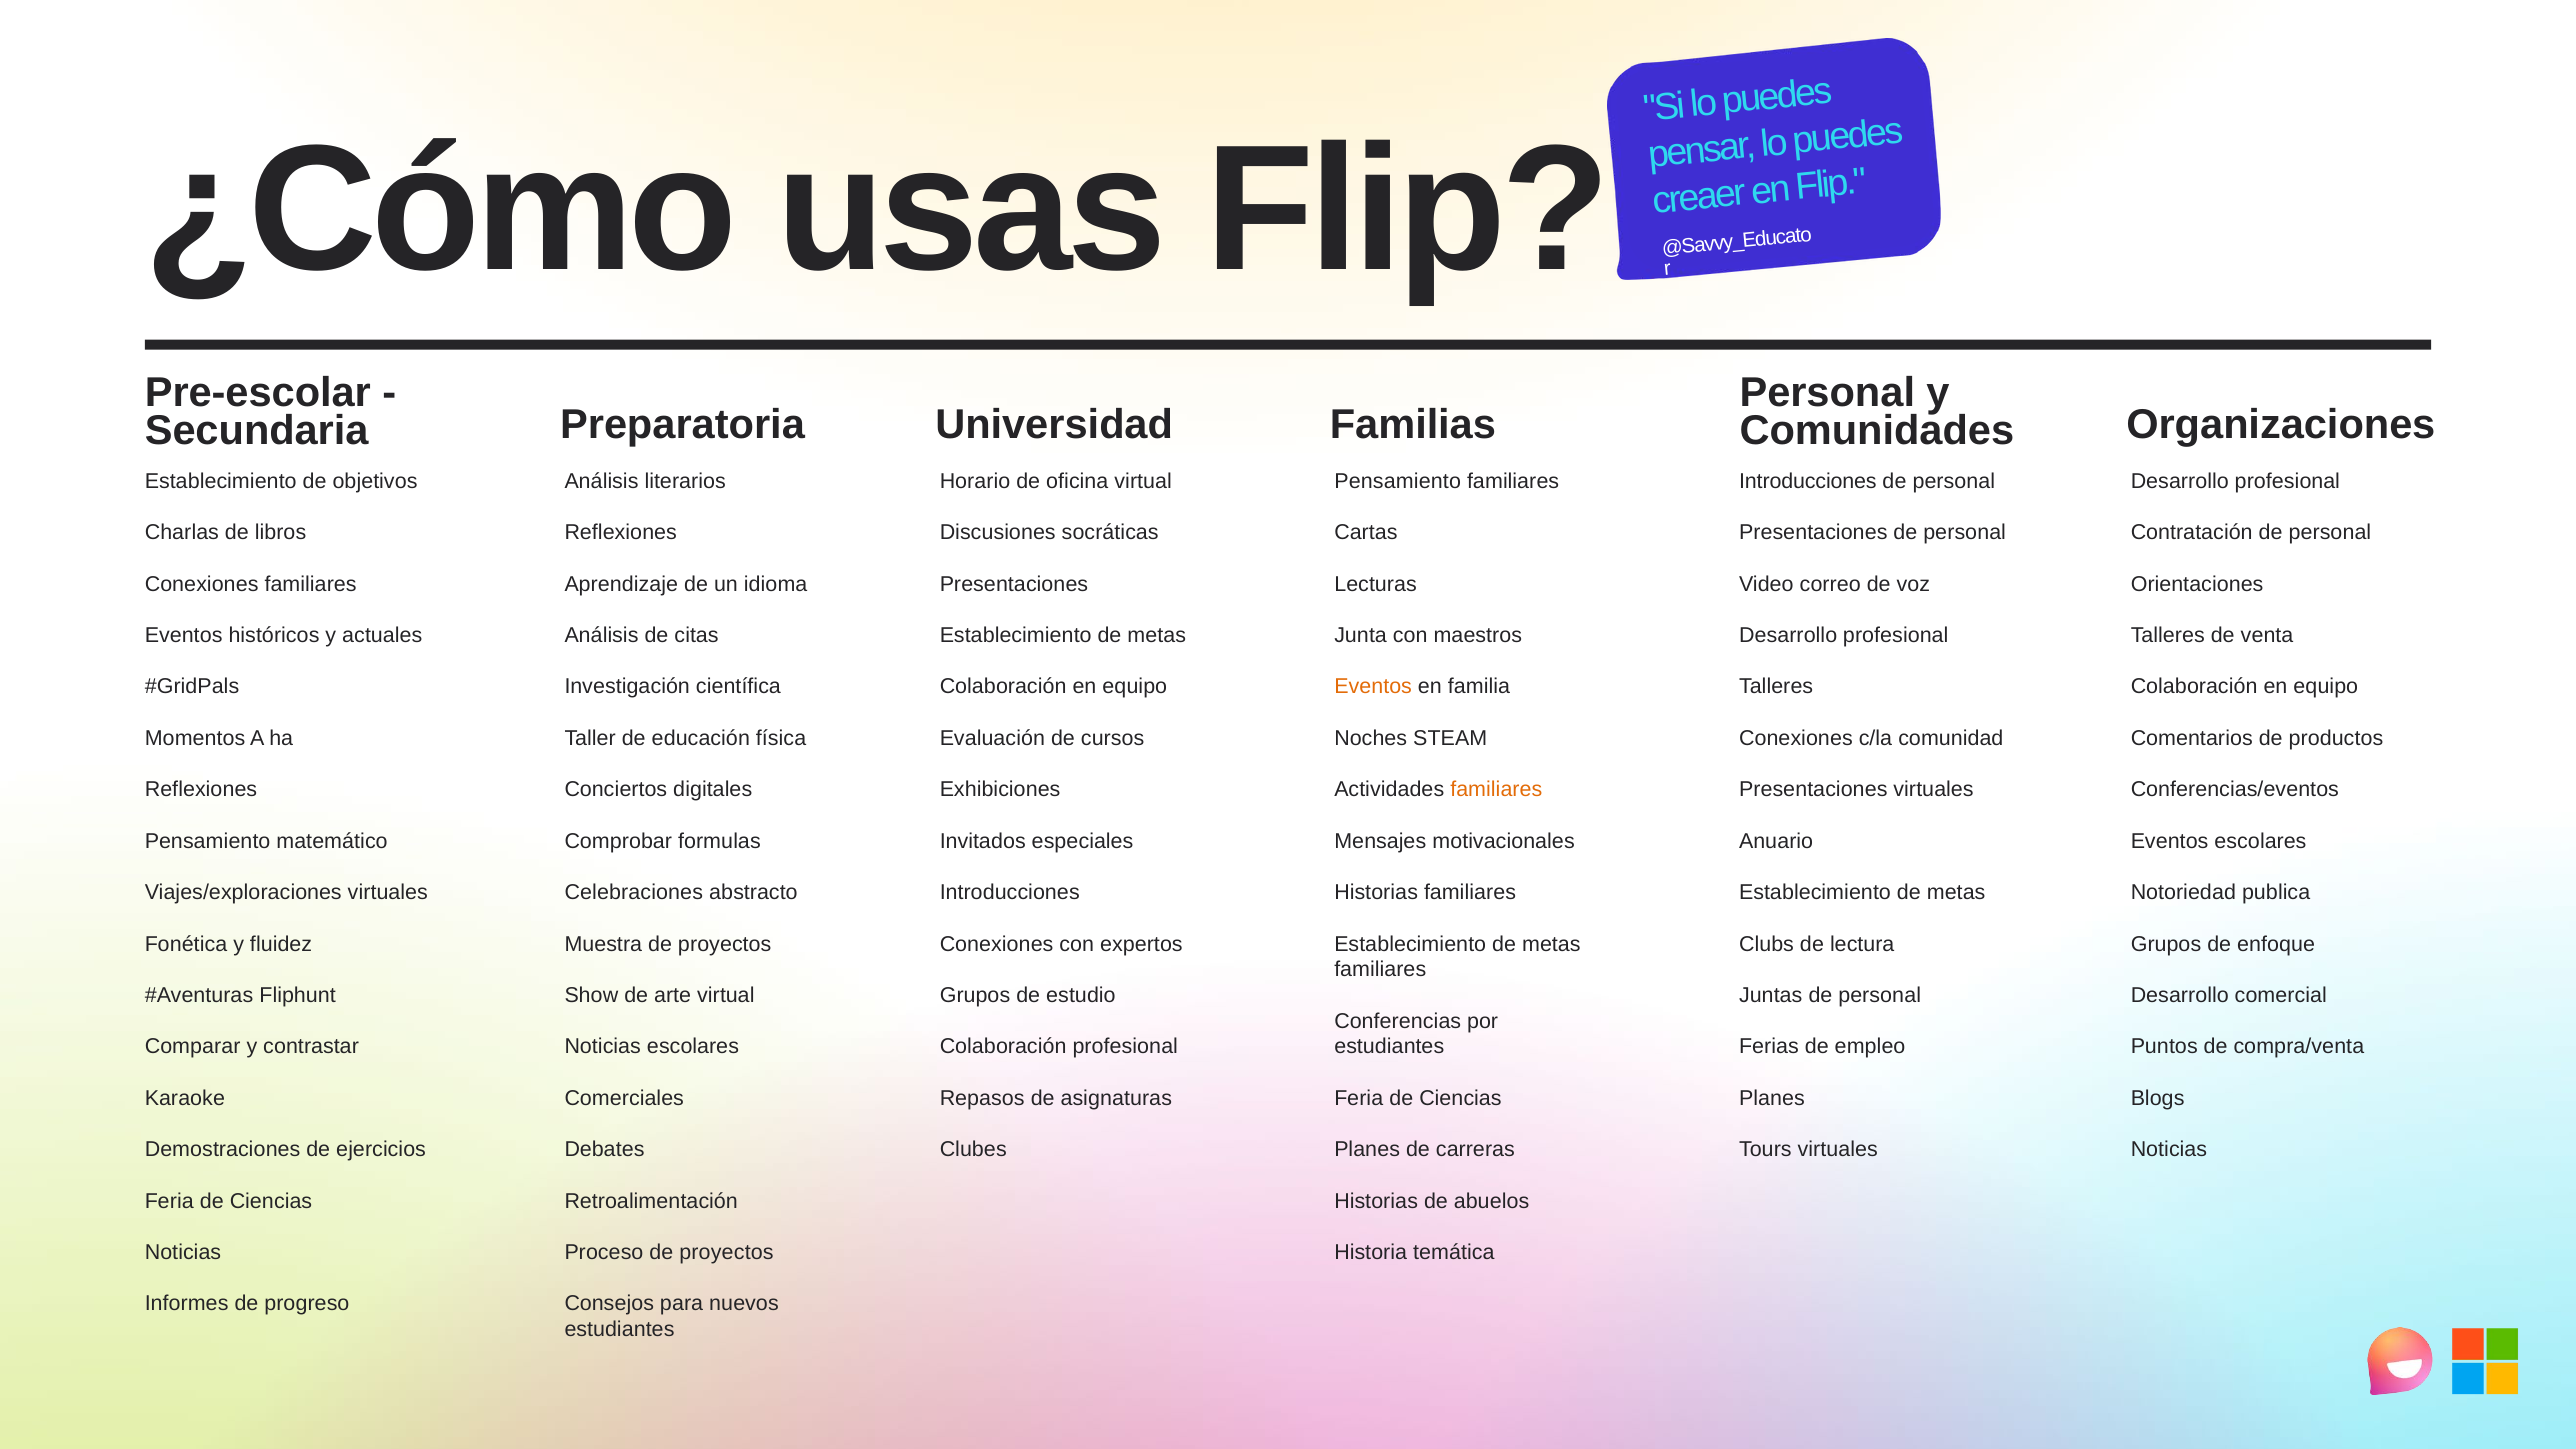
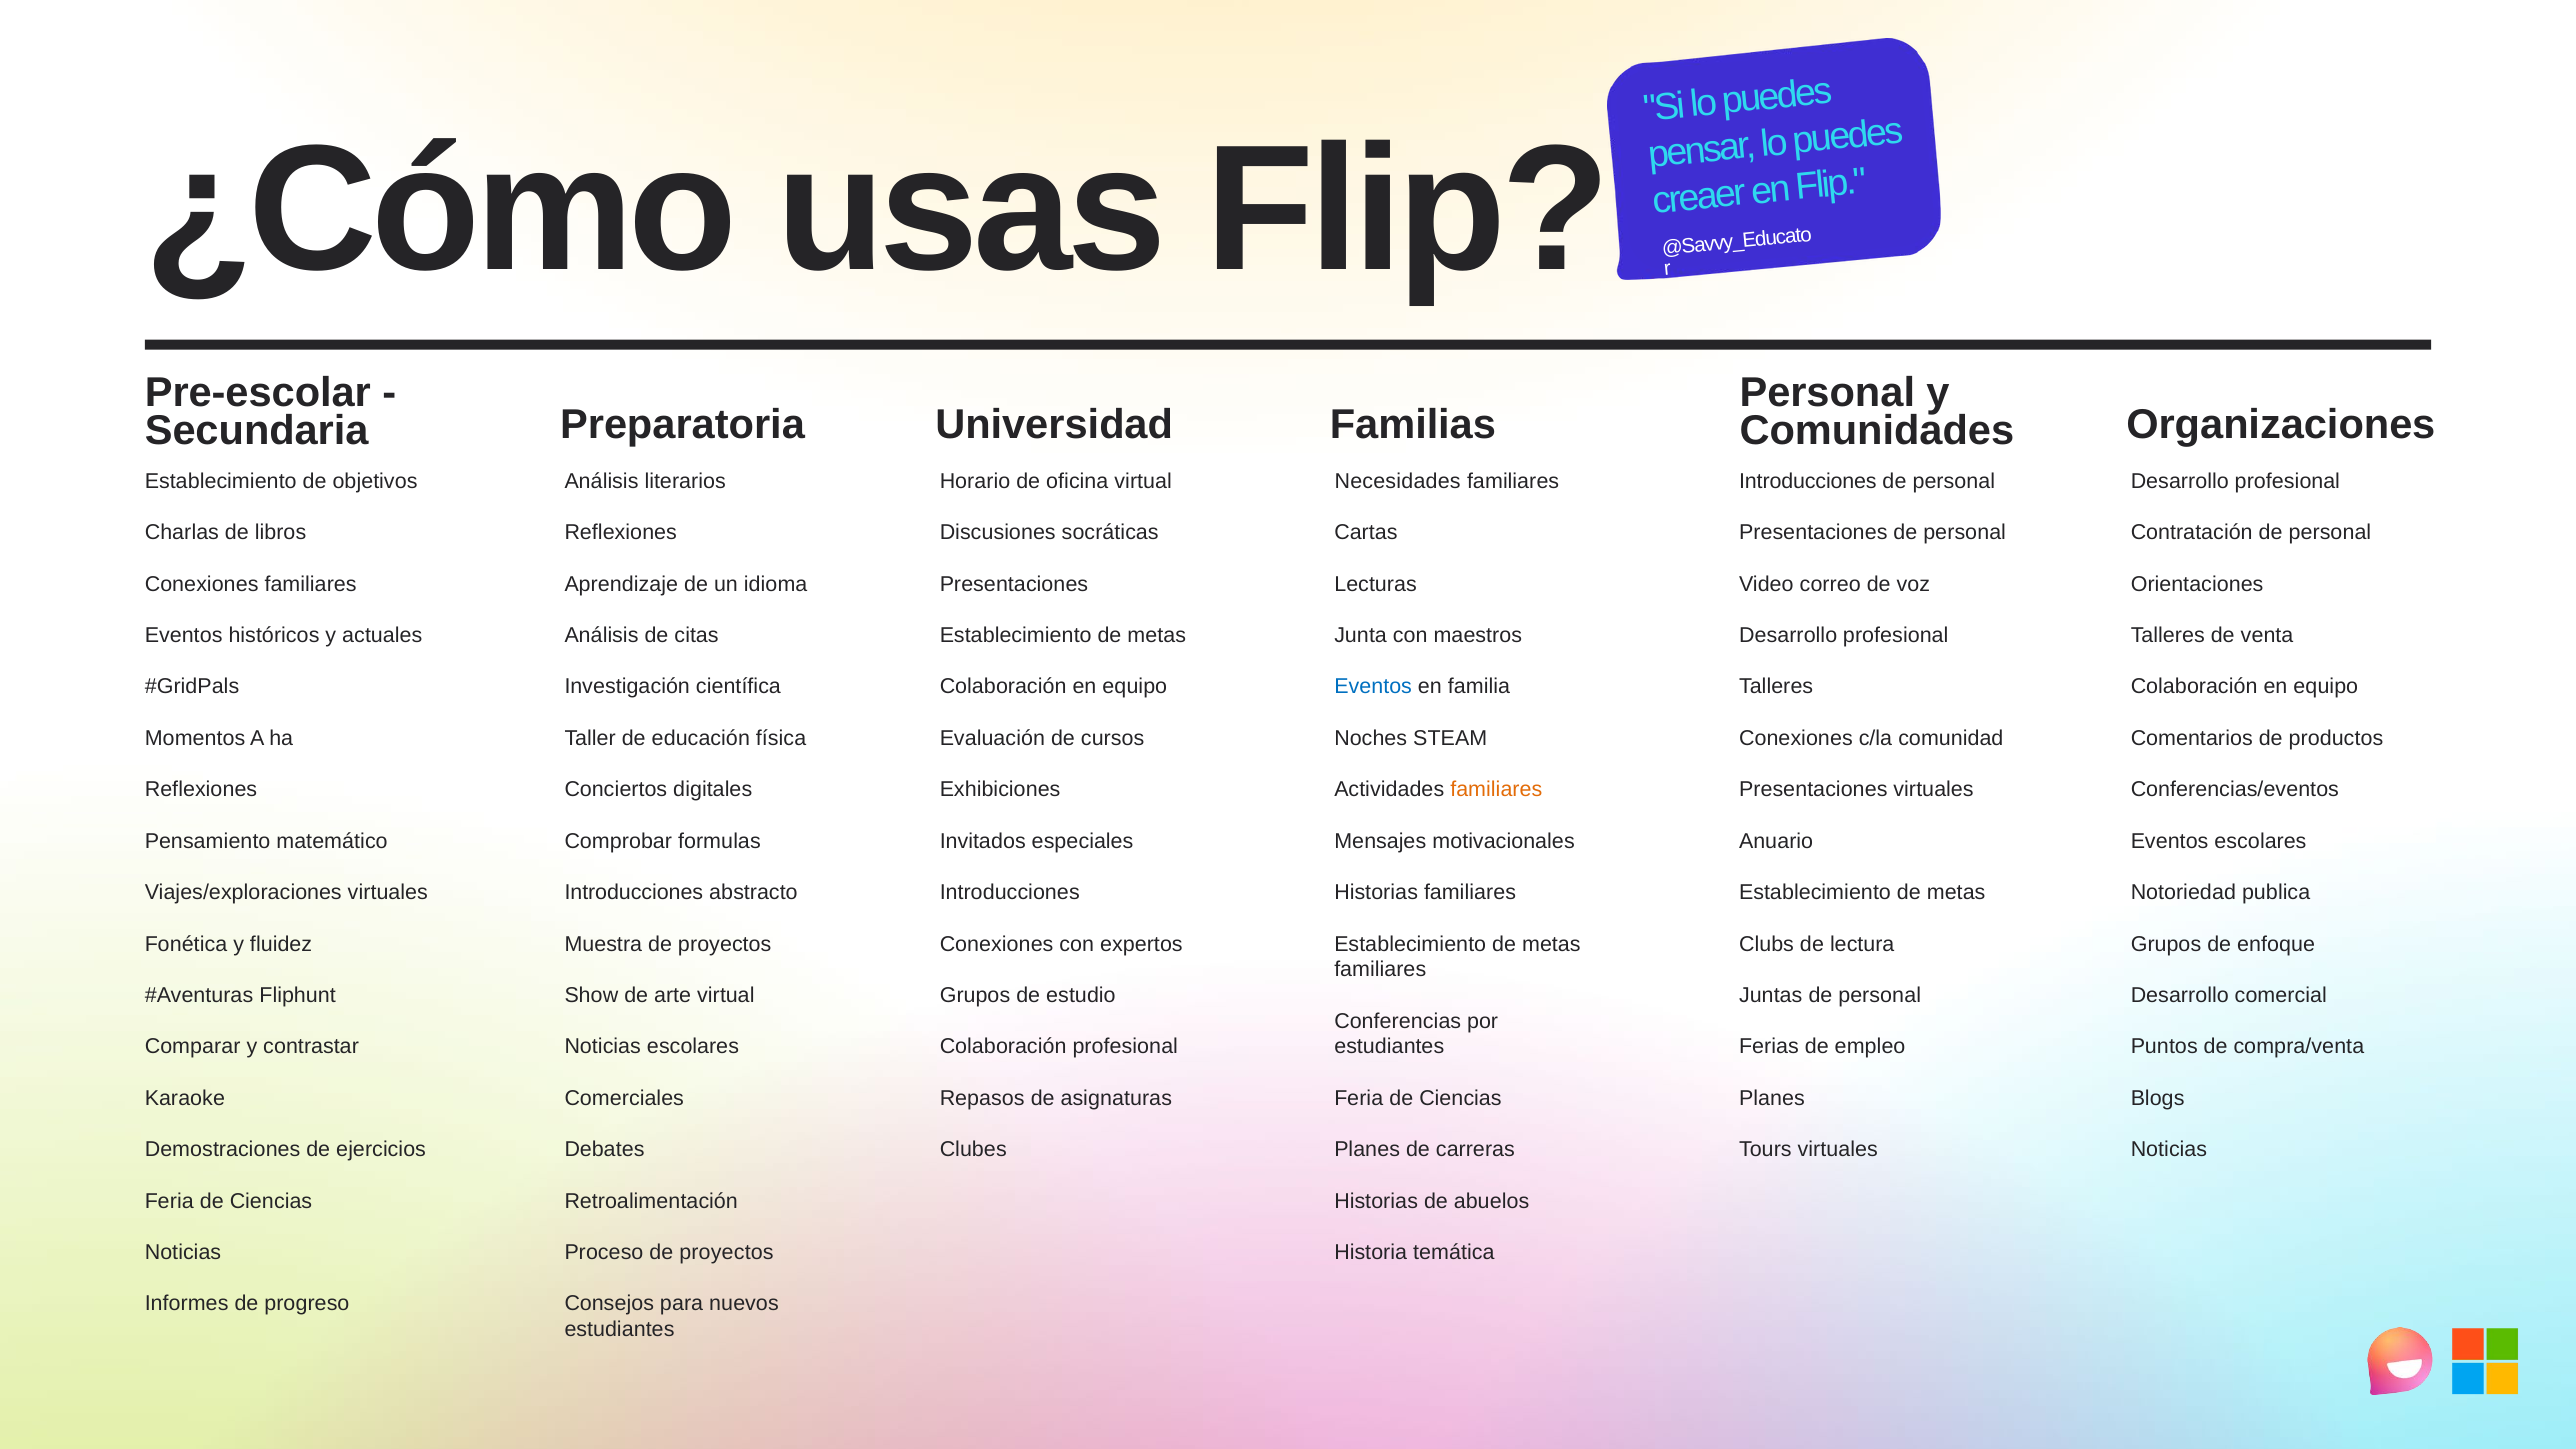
Pensamiento: Pensamiento -> Necesidades (1398, 481)
Eventos colour: orange -> blue (1373, 687)
Celebraciones: Celebraciones -> Introducciones (634, 893)
